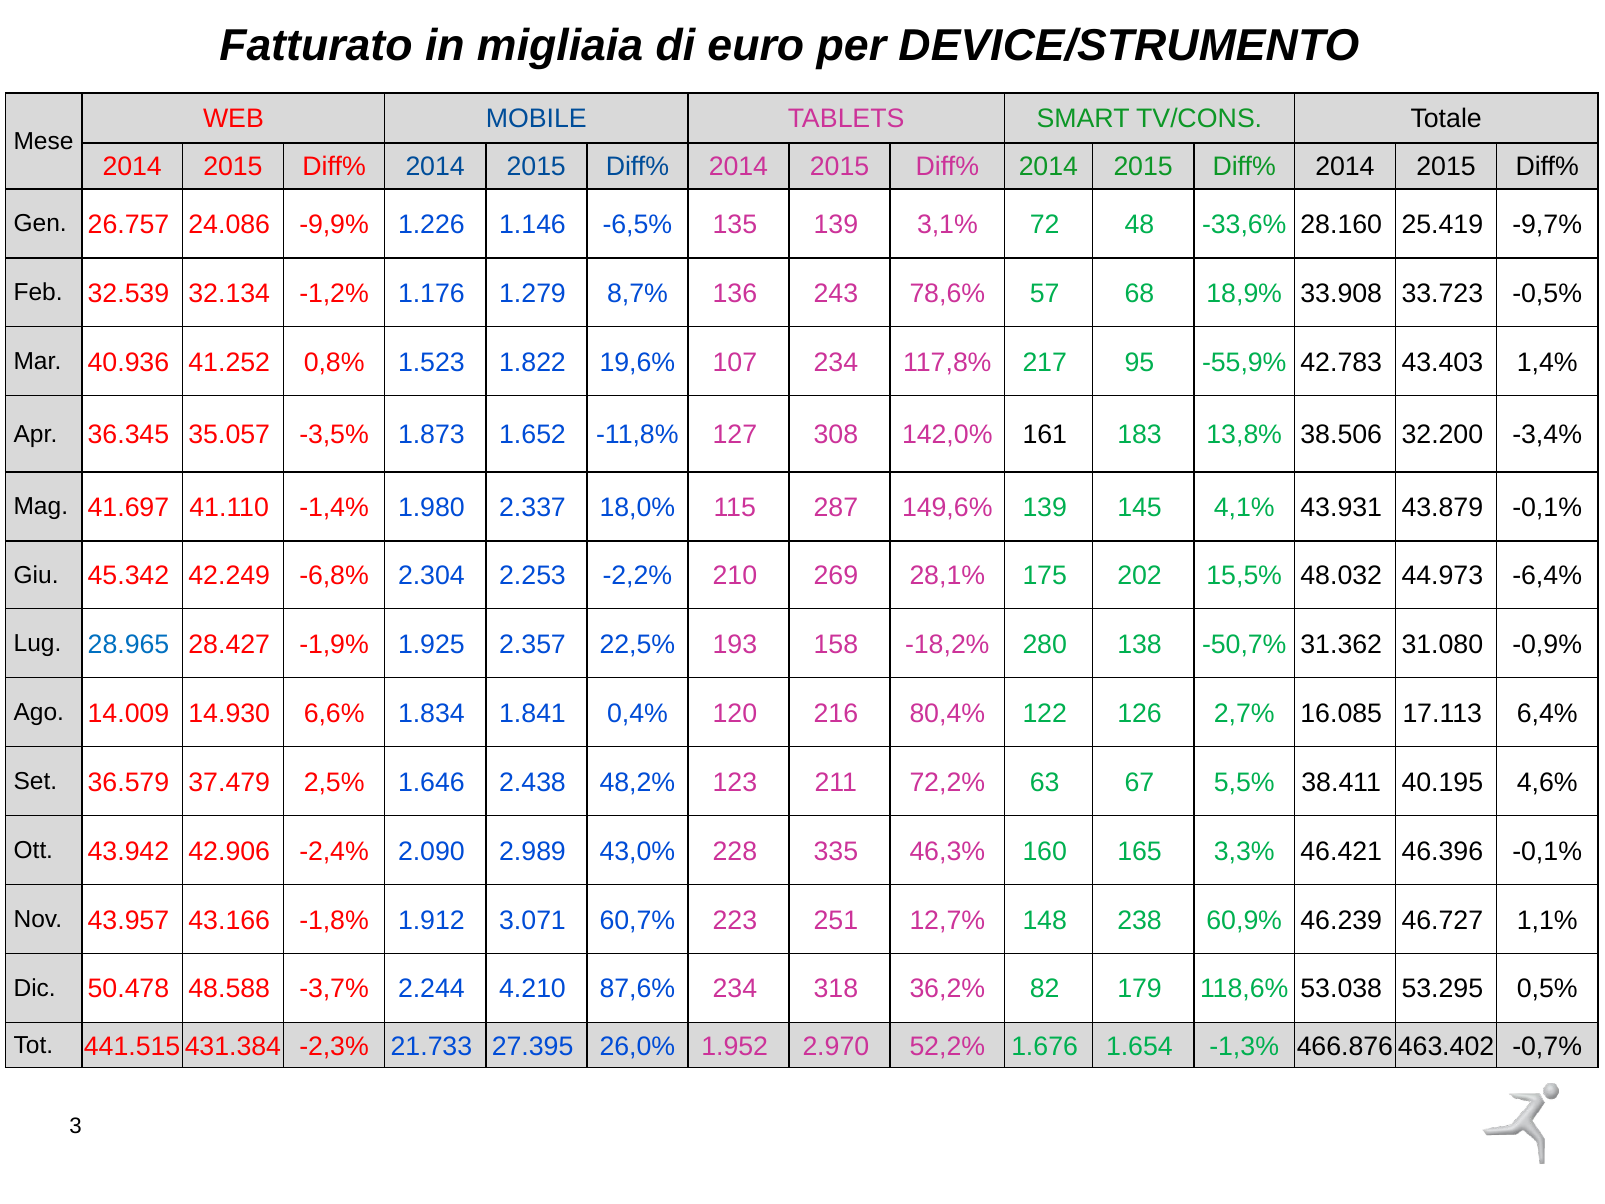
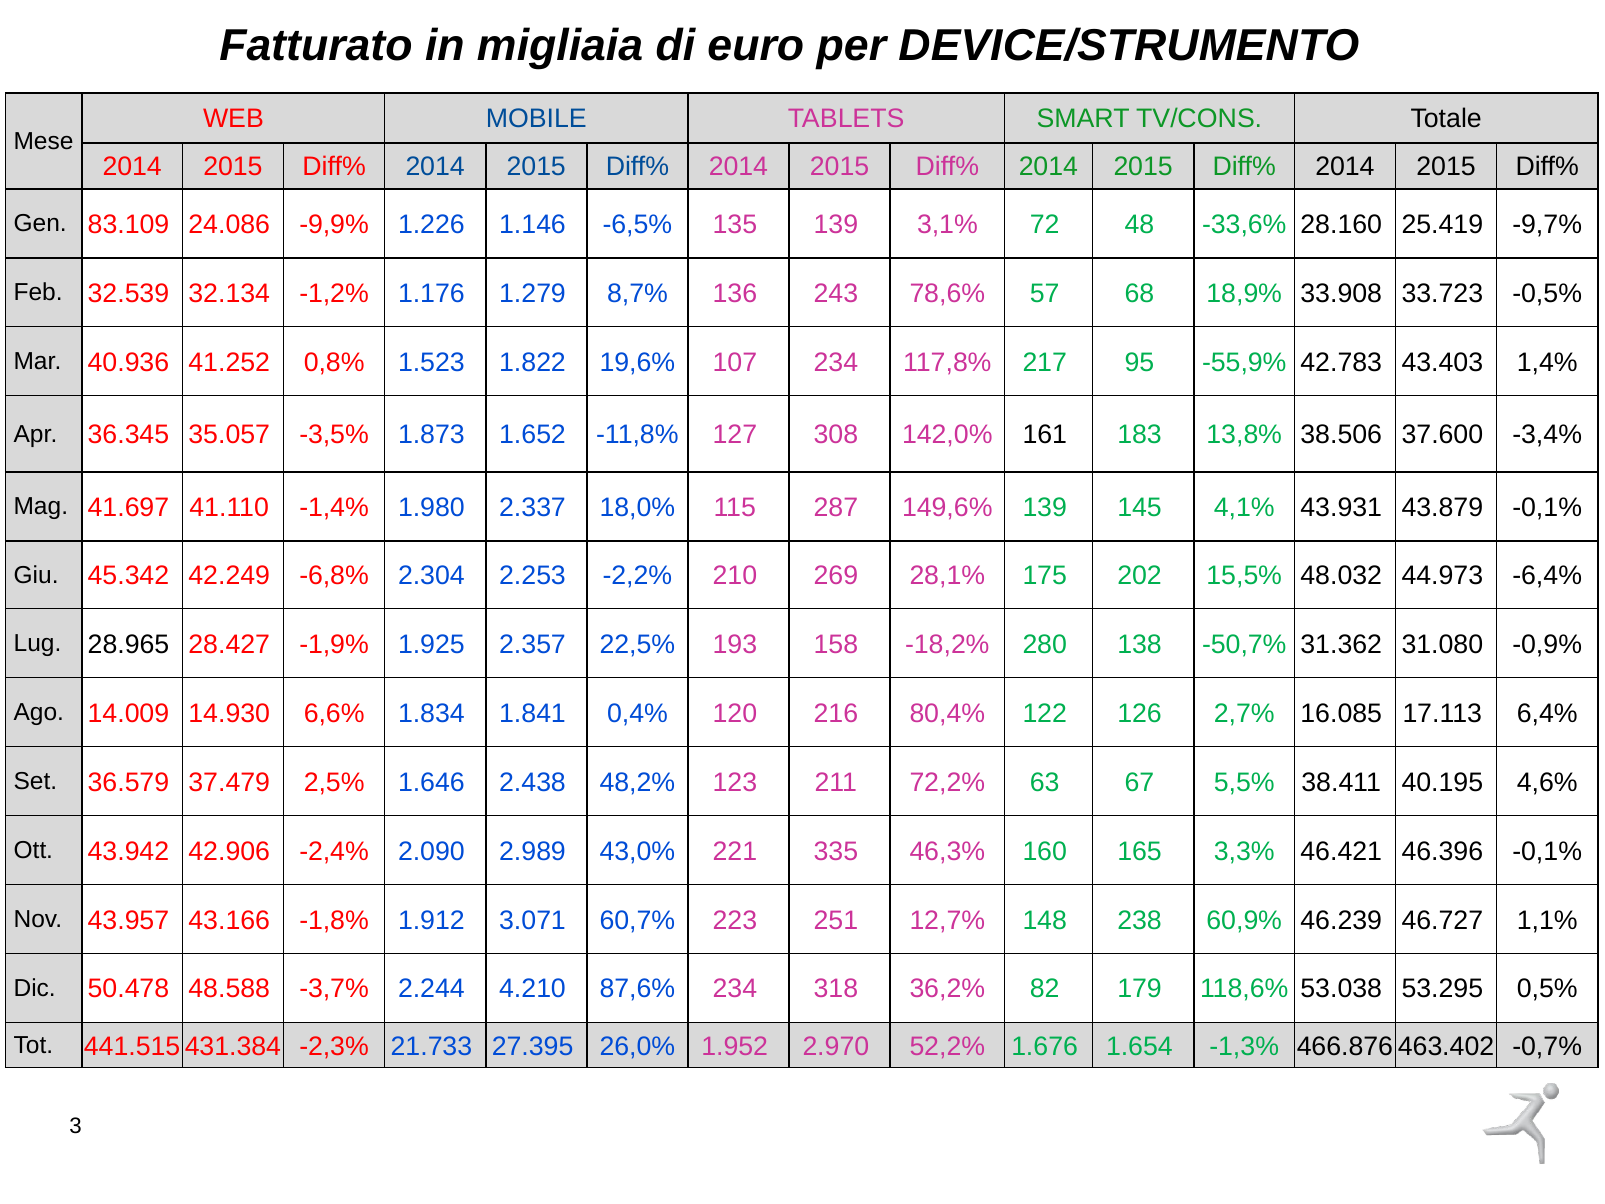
26.757: 26.757 -> 83.109 (129, 225)
32.200: 32.200 -> 37.600 (1442, 435)
28.965 colour: blue -> black (129, 644)
228: 228 -> 221 (735, 851)
